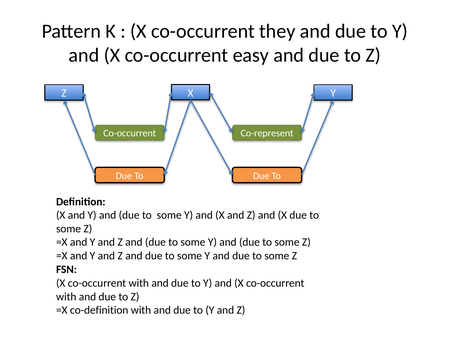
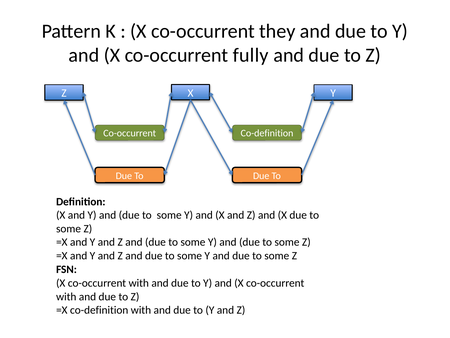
easy: easy -> fully (251, 55)
Co-represent: Co-represent -> Co-definition (267, 133)
